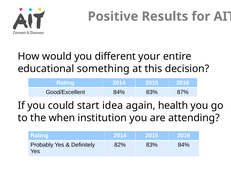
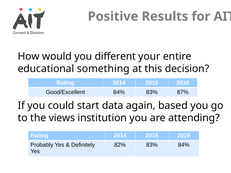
idea: idea -> data (113, 106)
health: health -> based (173, 106)
when: when -> views (62, 118)
